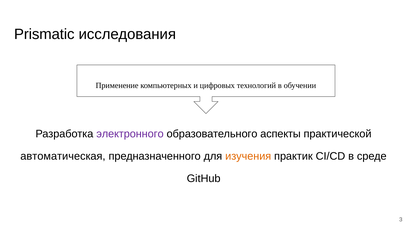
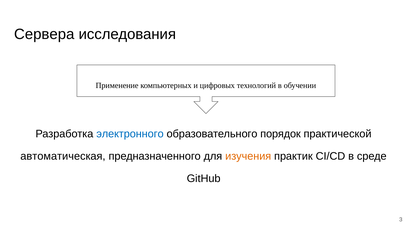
Prismatic: Prismatic -> Сервера (44, 34)
электронного colour: purple -> blue (130, 134)
аспекты: аспекты -> порядок (281, 134)
